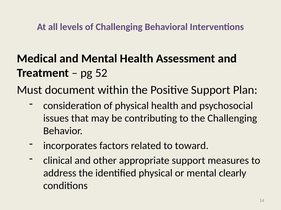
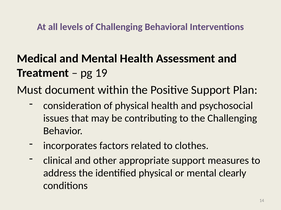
52: 52 -> 19 (101, 73)
toward: toward -> clothes (192, 146)
